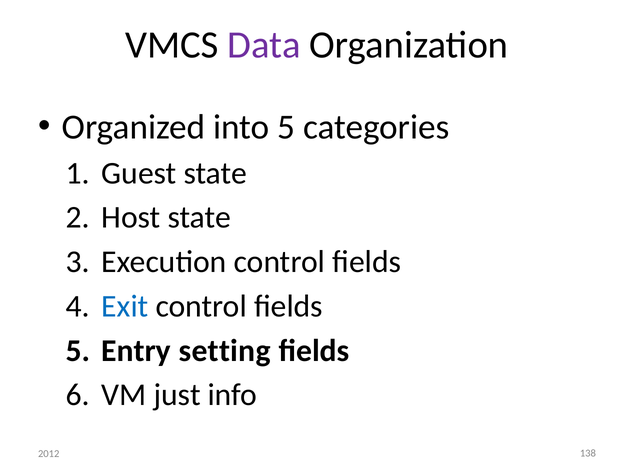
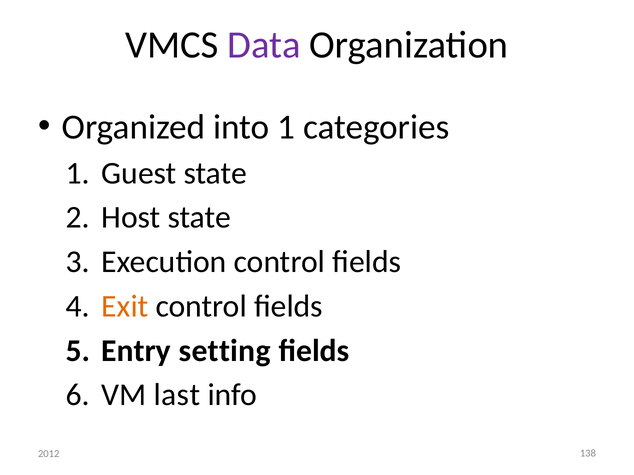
into 5: 5 -> 1 (286, 127)
Exit colour: blue -> orange (125, 307)
just: just -> last (177, 395)
